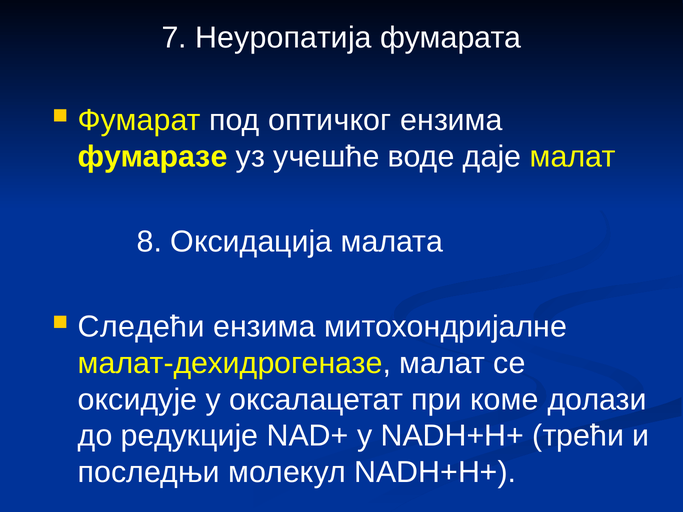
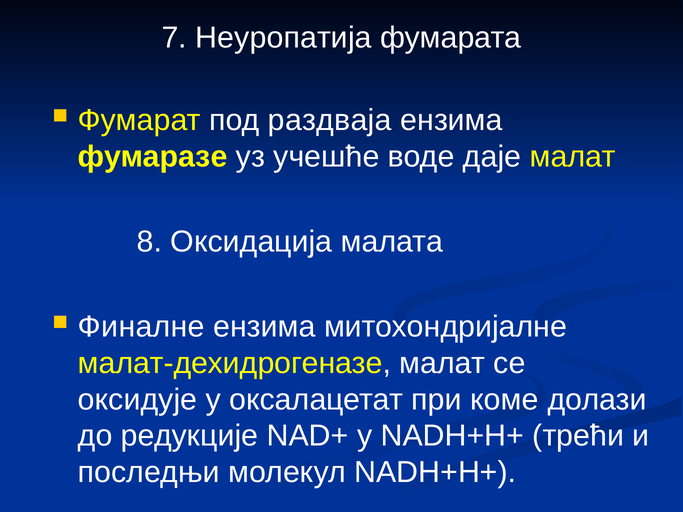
оптичког: оптичког -> раздваја (330, 120)
Следећи: Следећи -> Финалне (141, 327)
